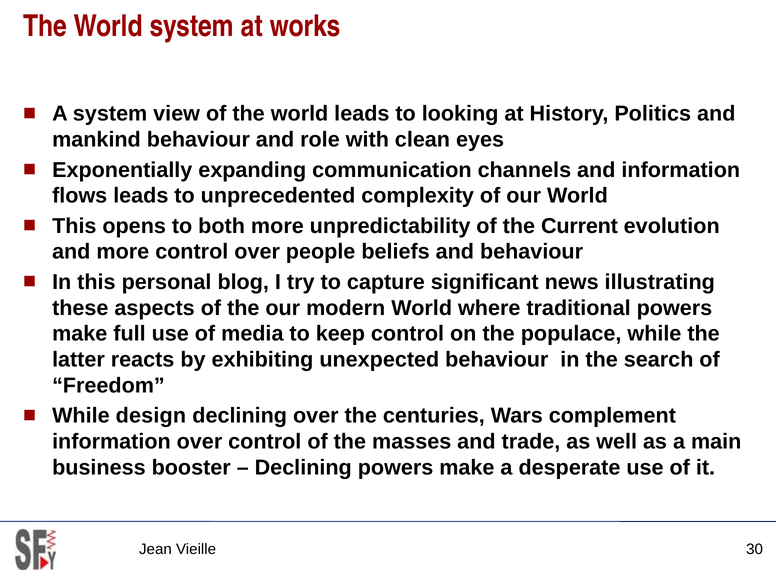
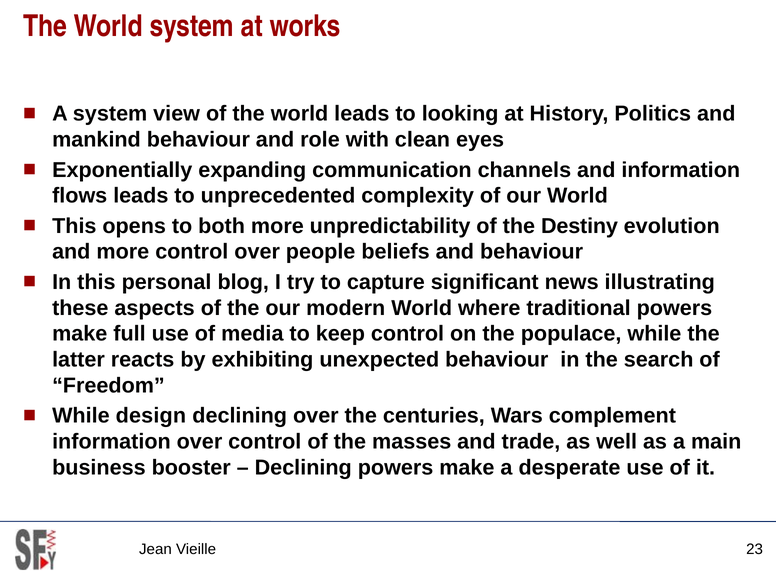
Current: Current -> Destiny (579, 226)
30: 30 -> 23 (755, 549)
